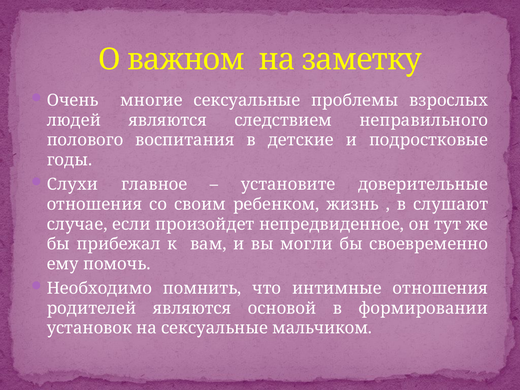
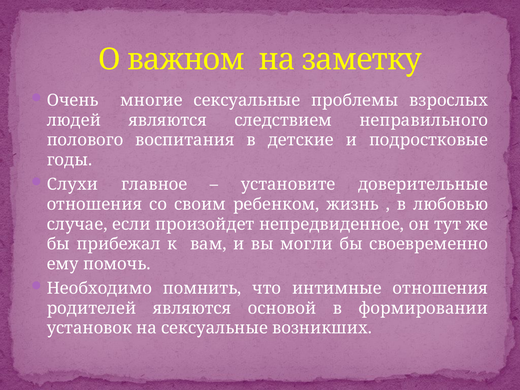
слушают: слушают -> любовью (451, 204)
мальчиком: мальчиком -> возникших (322, 328)
